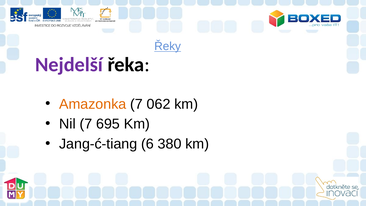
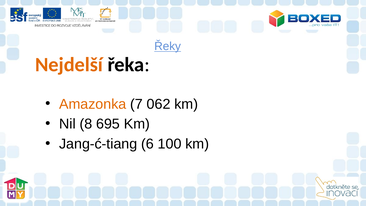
Nejdelší colour: purple -> orange (69, 65)
Nil 7: 7 -> 8 (86, 124)
380: 380 -> 100 (170, 144)
